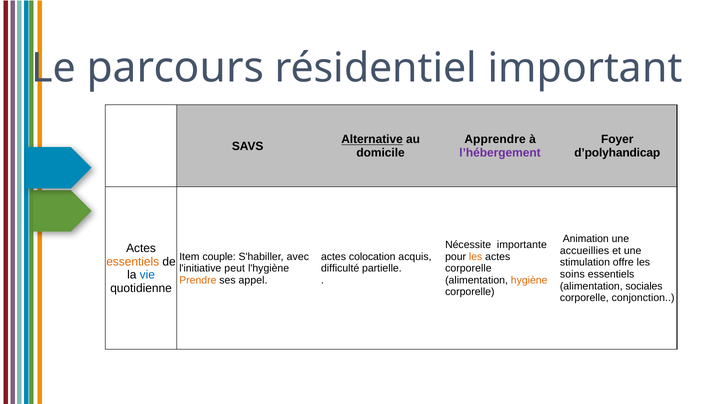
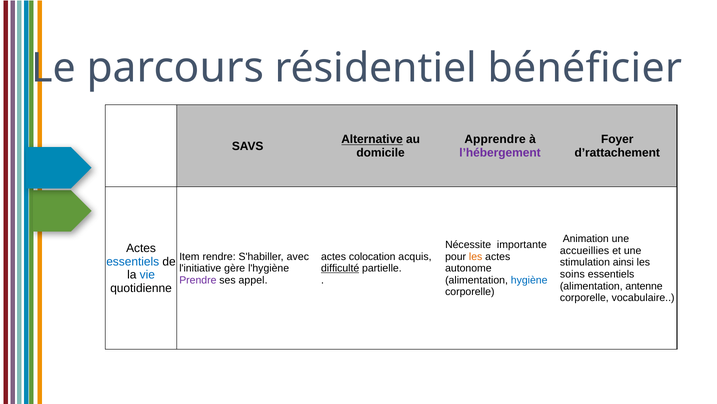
important: important -> bénéficier (585, 68)
d’polyhandicap: d’polyhandicap -> d’rattachement (617, 153)
couple: couple -> rendre (219, 256)
essentiels colour: orange -> blue (133, 261)
offre: offre -> ainsi (623, 262)
peut: peut -> gère (235, 268)
difficulté underline: none -> present (340, 268)
corporelle: corporelle -> autonome (468, 268)
Prendre colour: orange -> purple (198, 280)
hygiène colour: orange -> blue (529, 280)
sociales: sociales -> antenne (644, 286)
conjonction: conjonction -> vocabulaire (643, 297)
